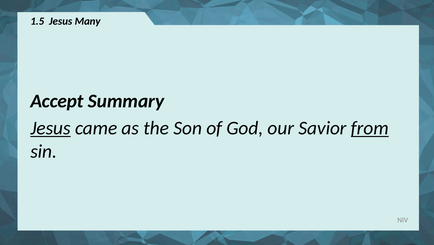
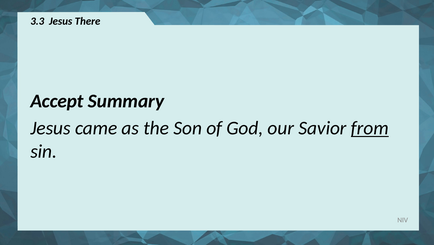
1.5: 1.5 -> 3.3 (37, 21)
Many: Many -> There (88, 21)
Jesus underline: present -> none (50, 128)
